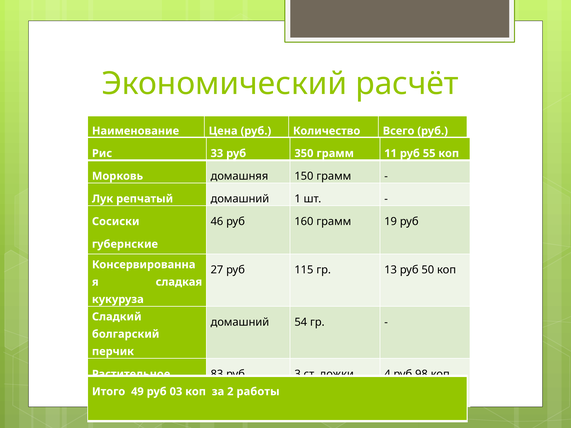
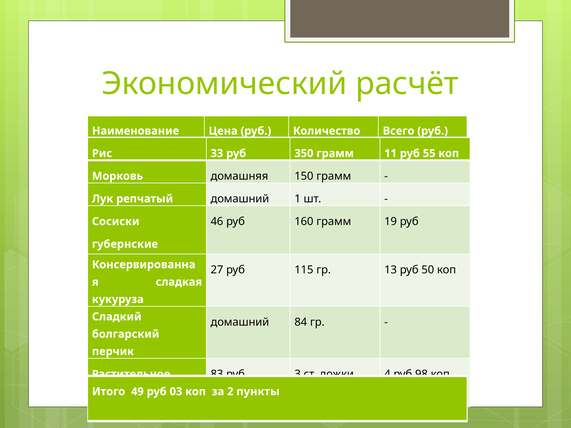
54: 54 -> 84 (301, 322)
работы: работы -> пункты (258, 392)
